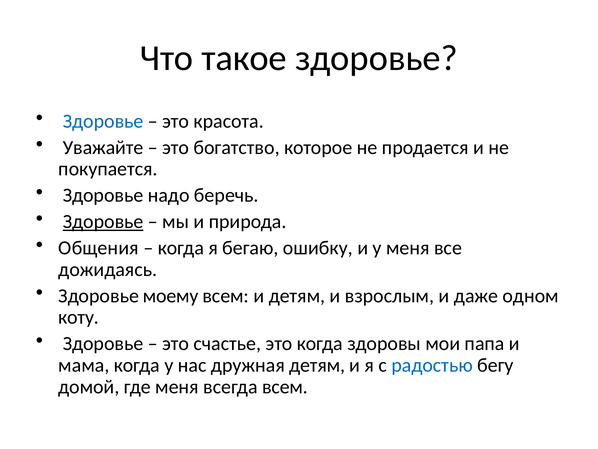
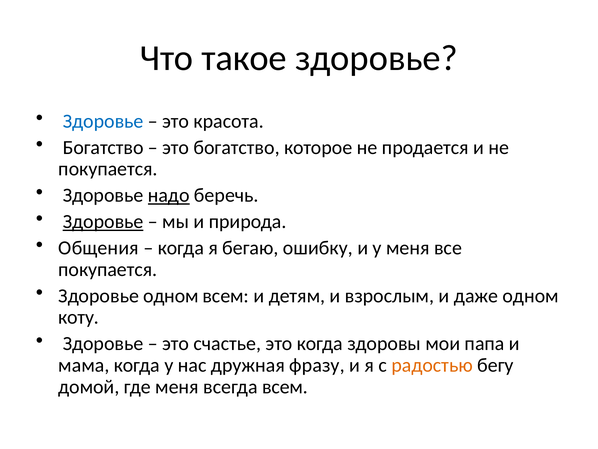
Уважайте: Уважайте -> Богатство (103, 147)
надо underline: none -> present (169, 195)
дожидаясь: дожидаясь -> покупается (108, 269)
Здоровье моему: моему -> одном (171, 296)
дружная детям: детям -> фразу (317, 365)
радостью colour: blue -> orange (432, 365)
